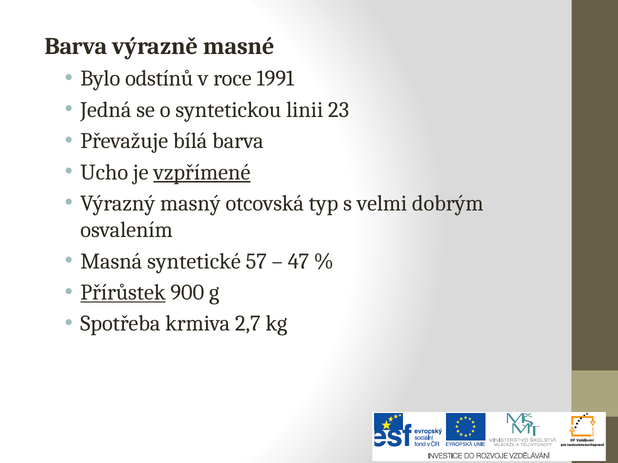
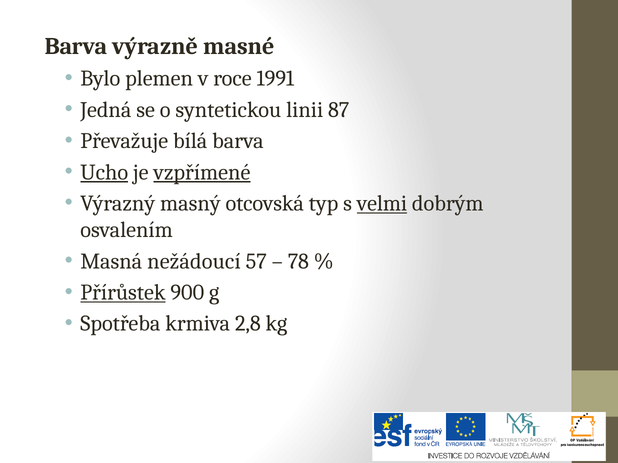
odstínů: odstínů -> plemen (159, 79)
23: 23 -> 87 (339, 110)
Ucho underline: none -> present (104, 172)
velmi underline: none -> present (382, 204)
syntetické: syntetické -> nežádoucí (194, 262)
47: 47 -> 78 (298, 262)
2,7: 2,7 -> 2,8 (248, 324)
